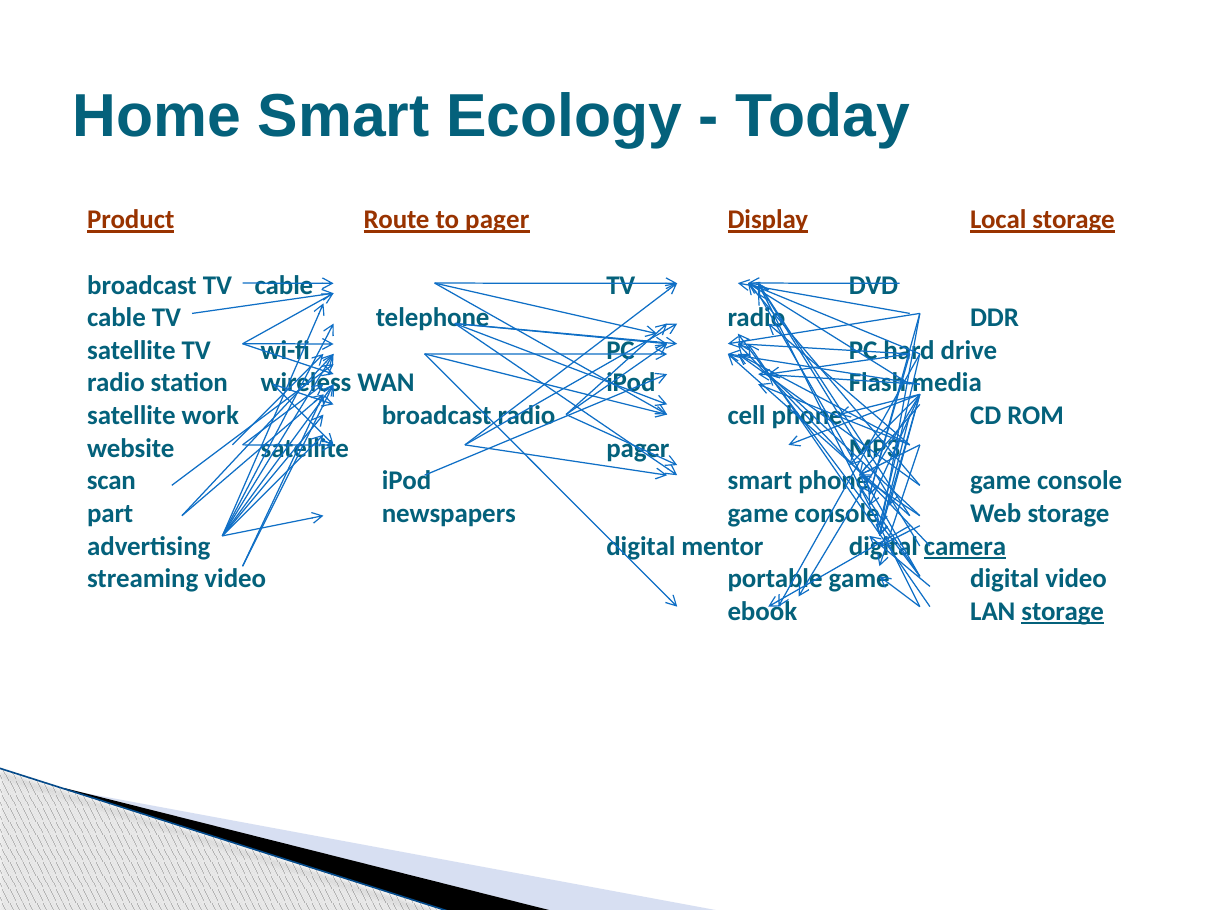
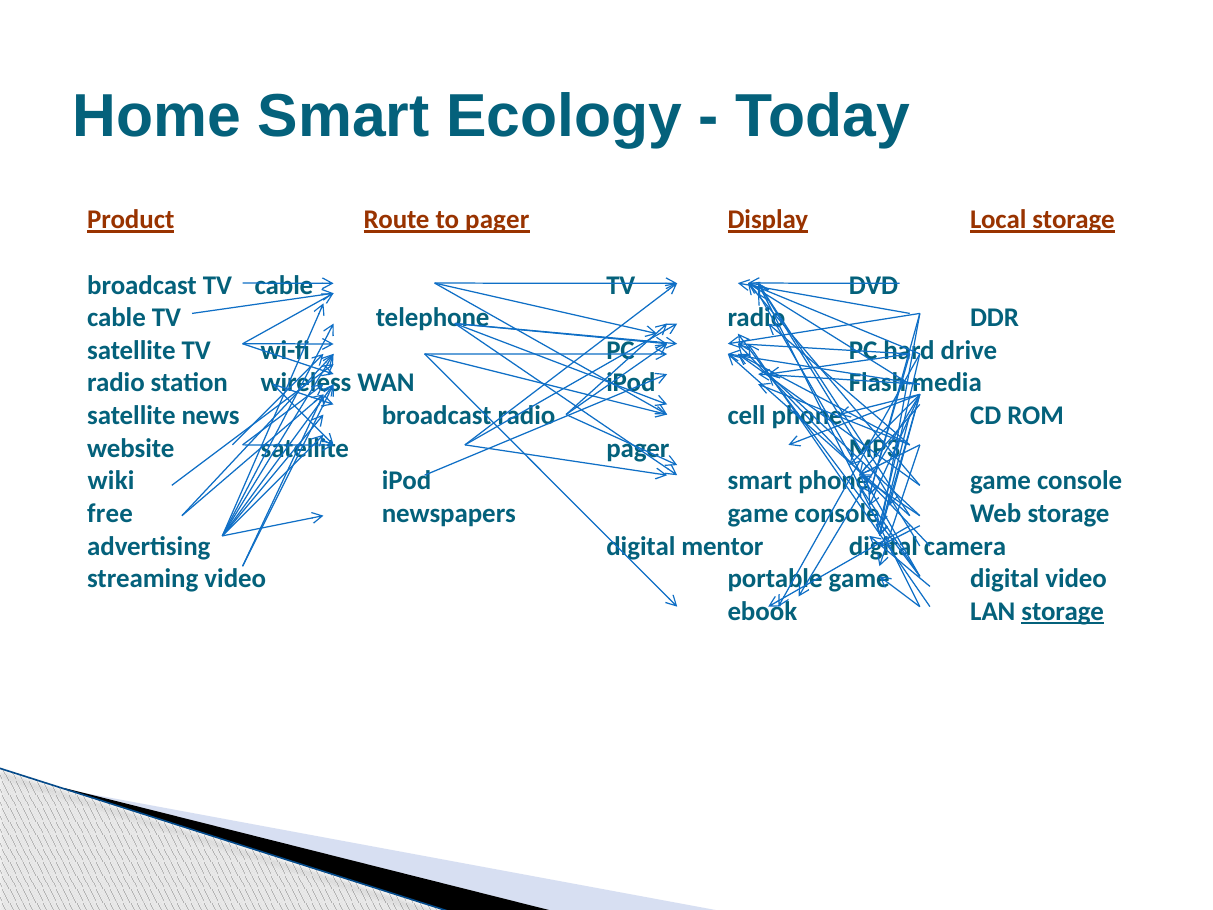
work: work -> news (211, 416)
scan: scan -> wiki (111, 481)
part: part -> free (110, 513)
camera underline: present -> none (965, 546)
